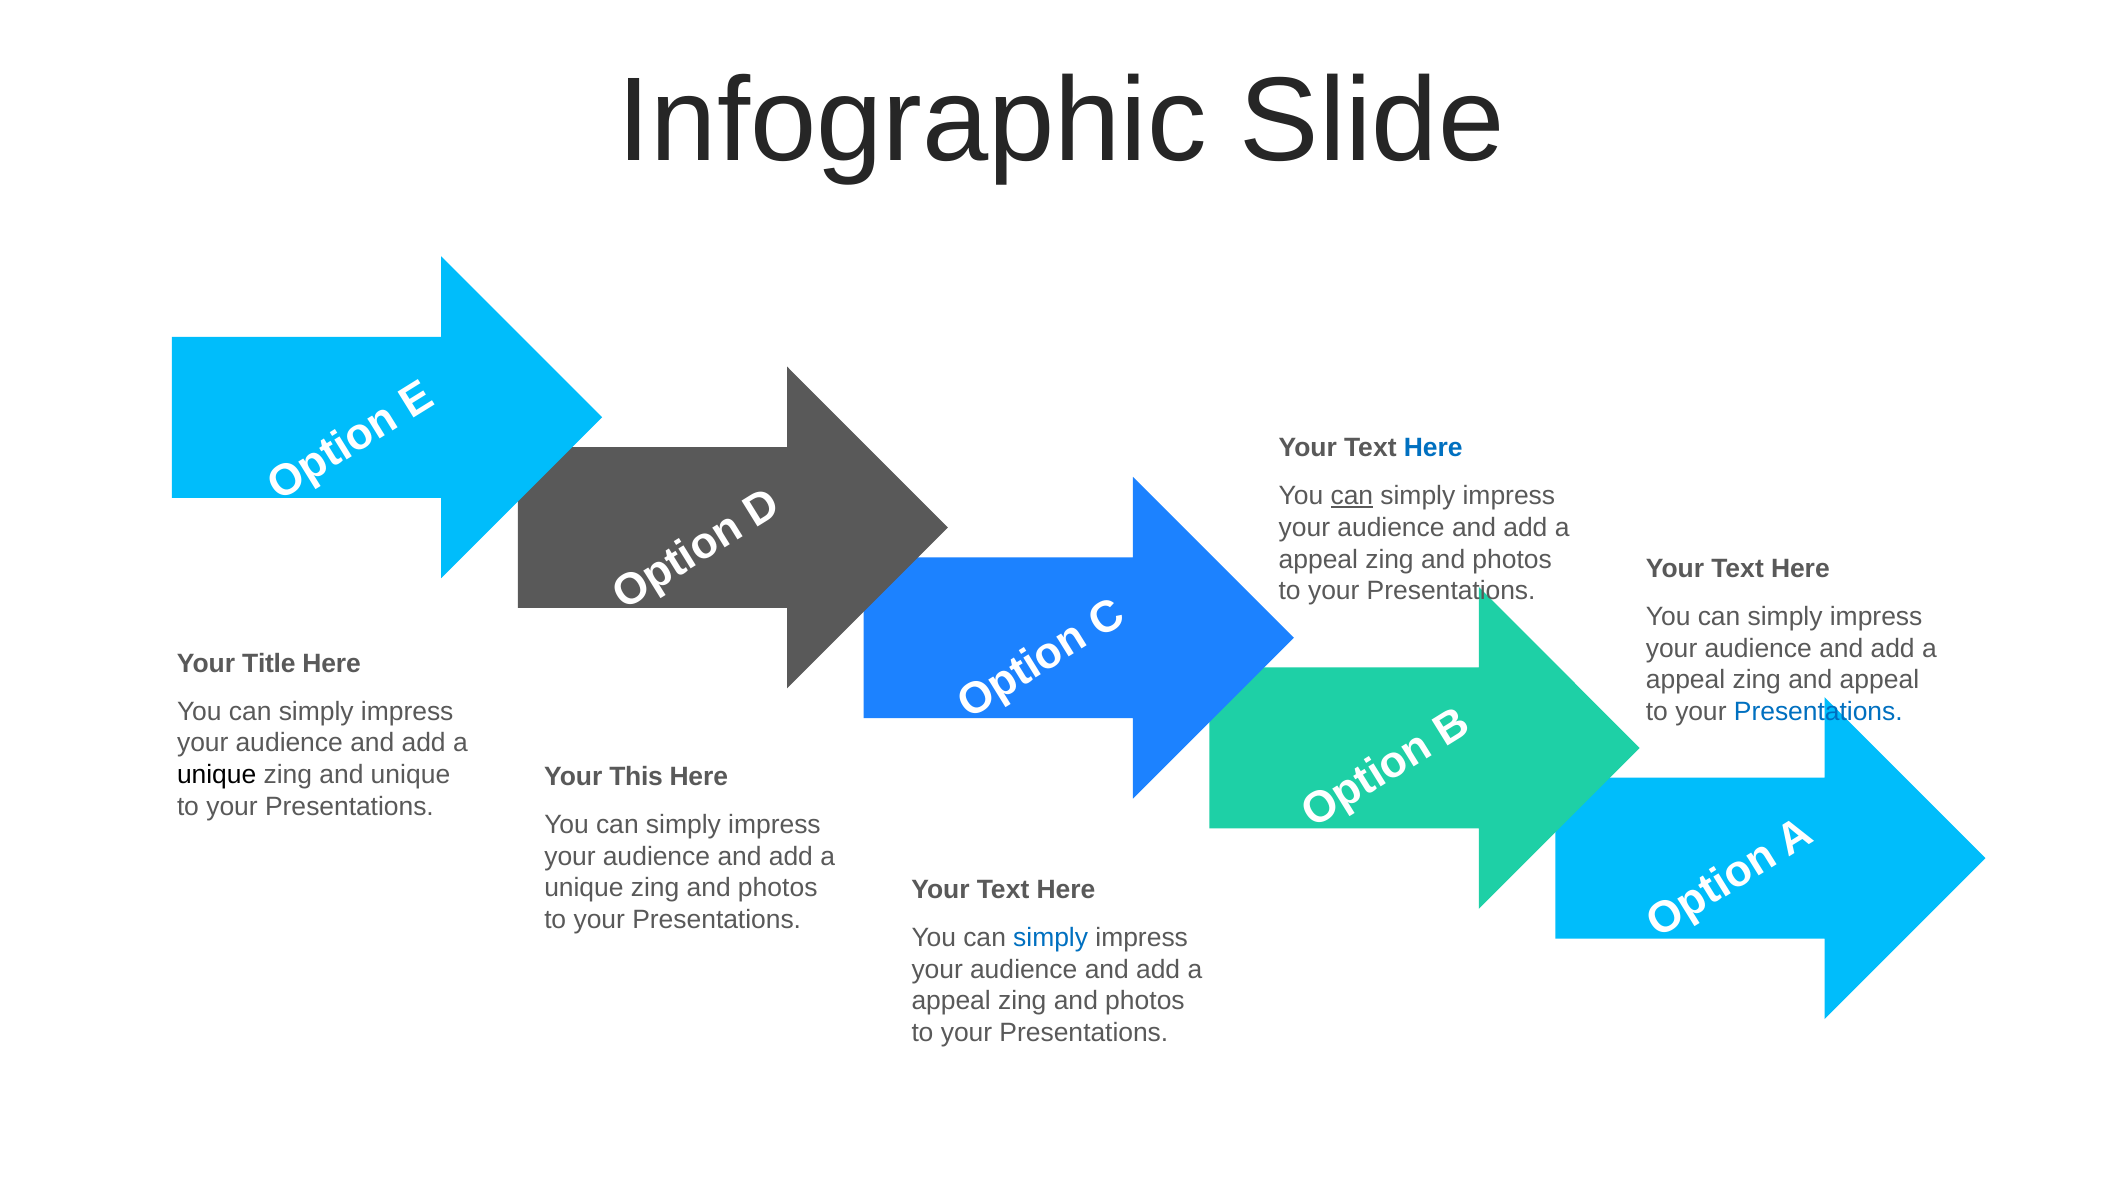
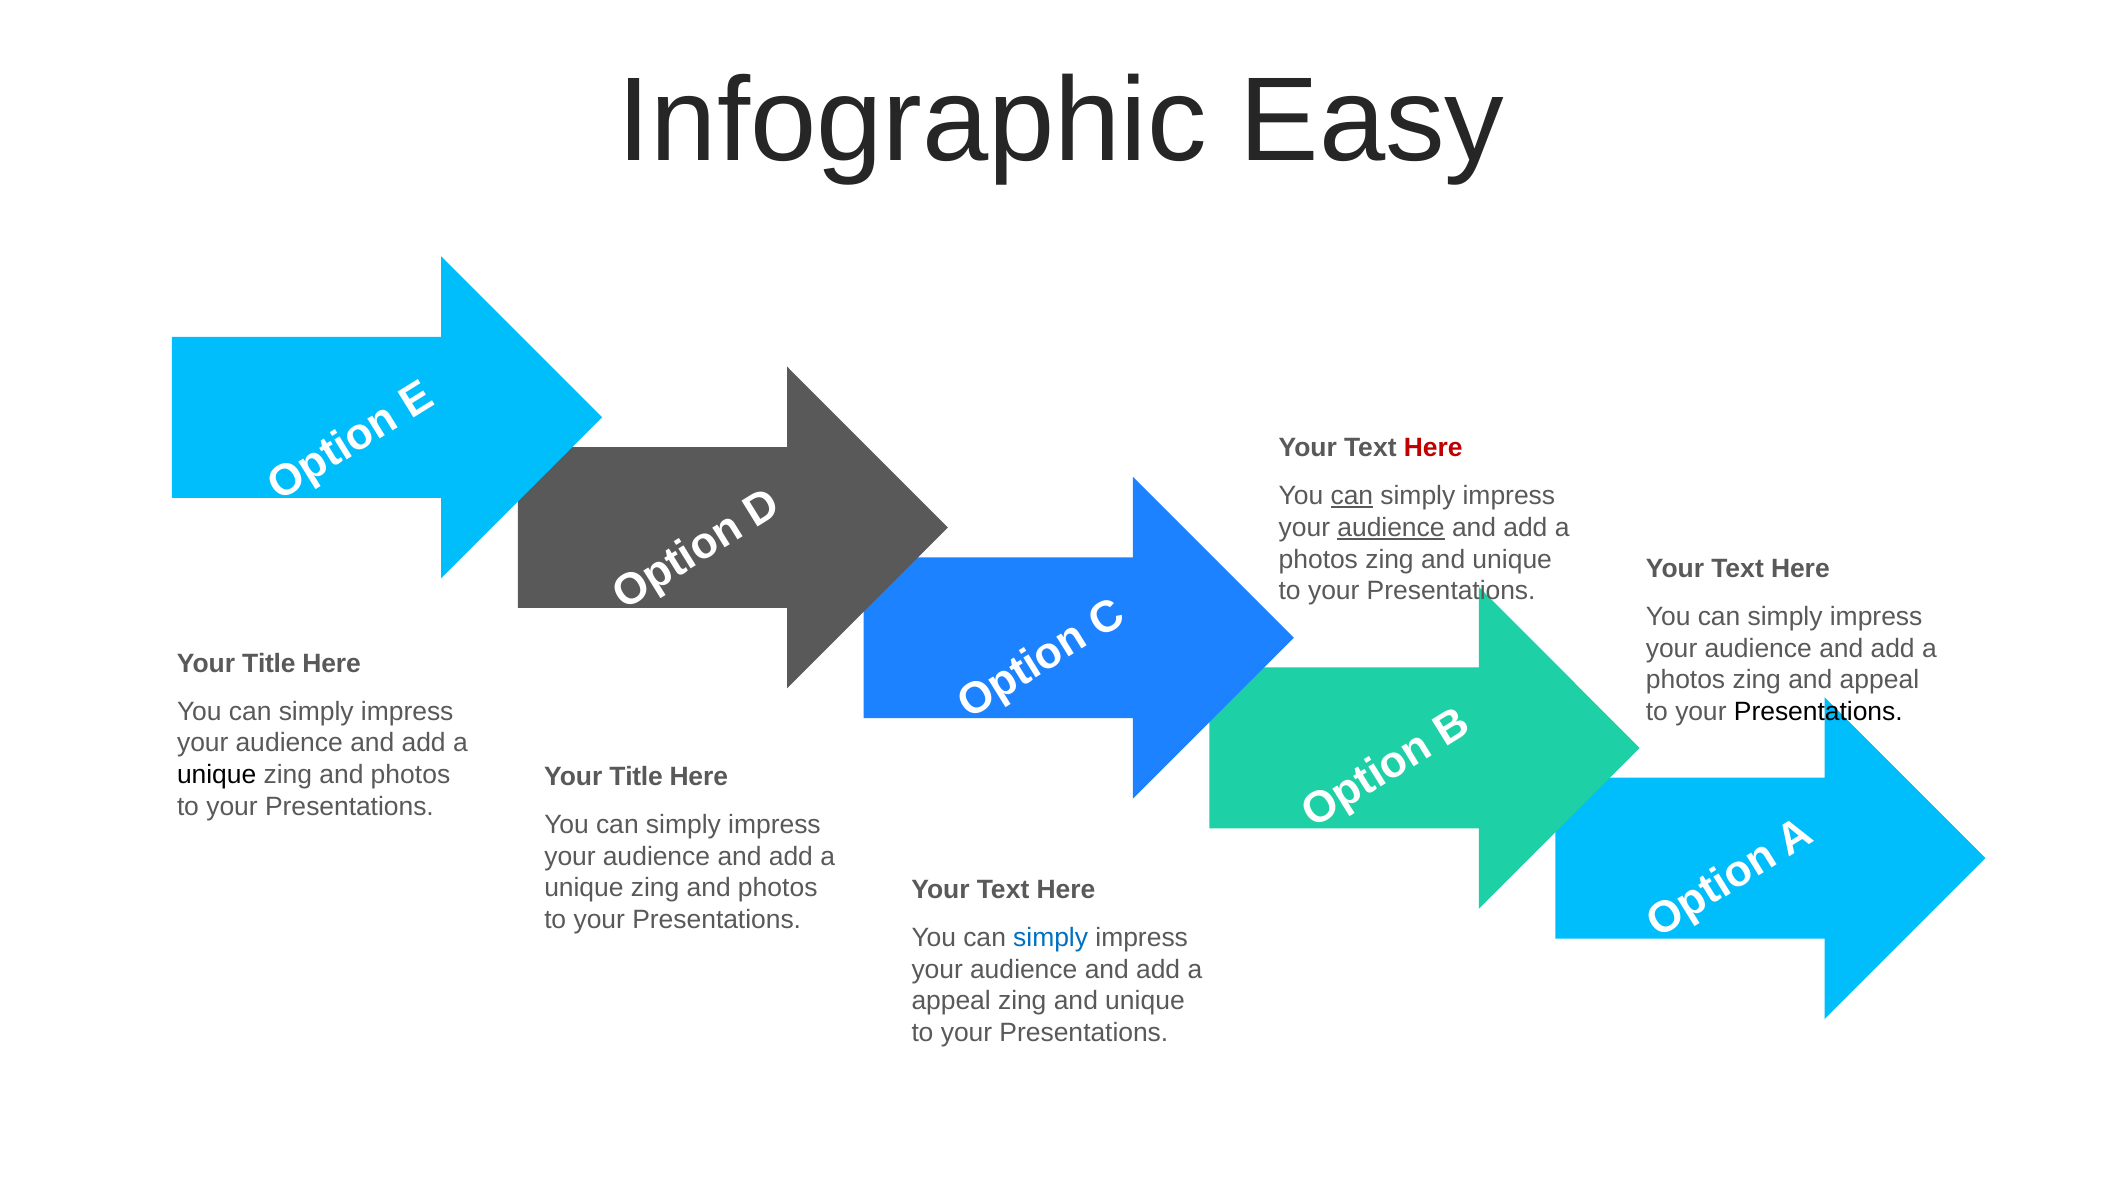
Slide: Slide -> Easy (1372, 121)
Here colour: blue -> red (1433, 447)
audience underline: none -> present (1391, 527)
appeal: appeal -> photos (1318, 559)
photos: photos -> unique (1512, 559)
appeal: appeal -> photos (1686, 680)
Presentations colour: blue -> black (1818, 712)
unique: unique -> photos (410, 775)
This: This -> Title (636, 776)
photos: photos -> unique (1145, 1001)
